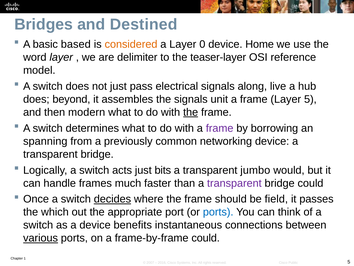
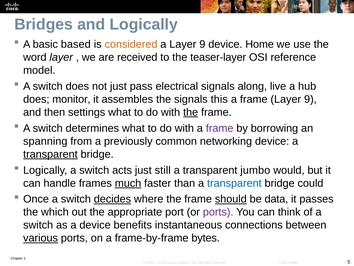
and Destined: Destined -> Logically (144, 24)
a Layer 0: 0 -> 9 (202, 44)
delimiter: delimiter -> received (137, 57)
beyond: beyond -> monitor (71, 99)
unit: unit -> this (219, 99)
frame Layer 5: 5 -> 9 (310, 99)
modern: modern -> settings (87, 112)
transparent underline: none -> present (50, 154)
bits: bits -> still (163, 170)
much underline: none -> present (128, 183)
transparent colour: purple -> blue (234, 183)
should underline: none -> present (231, 199)
field: field -> data (276, 199)
ports colour: blue -> purple (218, 212)
frame-by-frame could: could -> bytes (206, 238)
